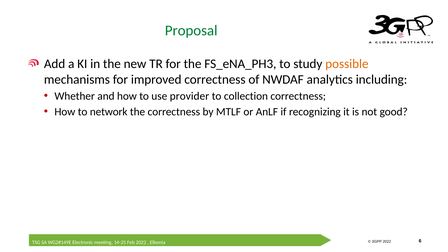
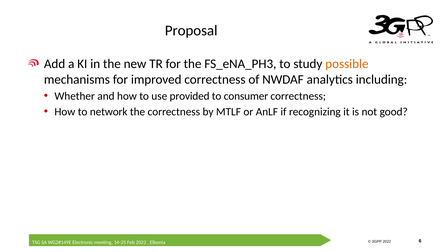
Proposal colour: green -> black (191, 30)
provider: provider -> provided (190, 96)
collection: collection -> consumer (246, 96)
